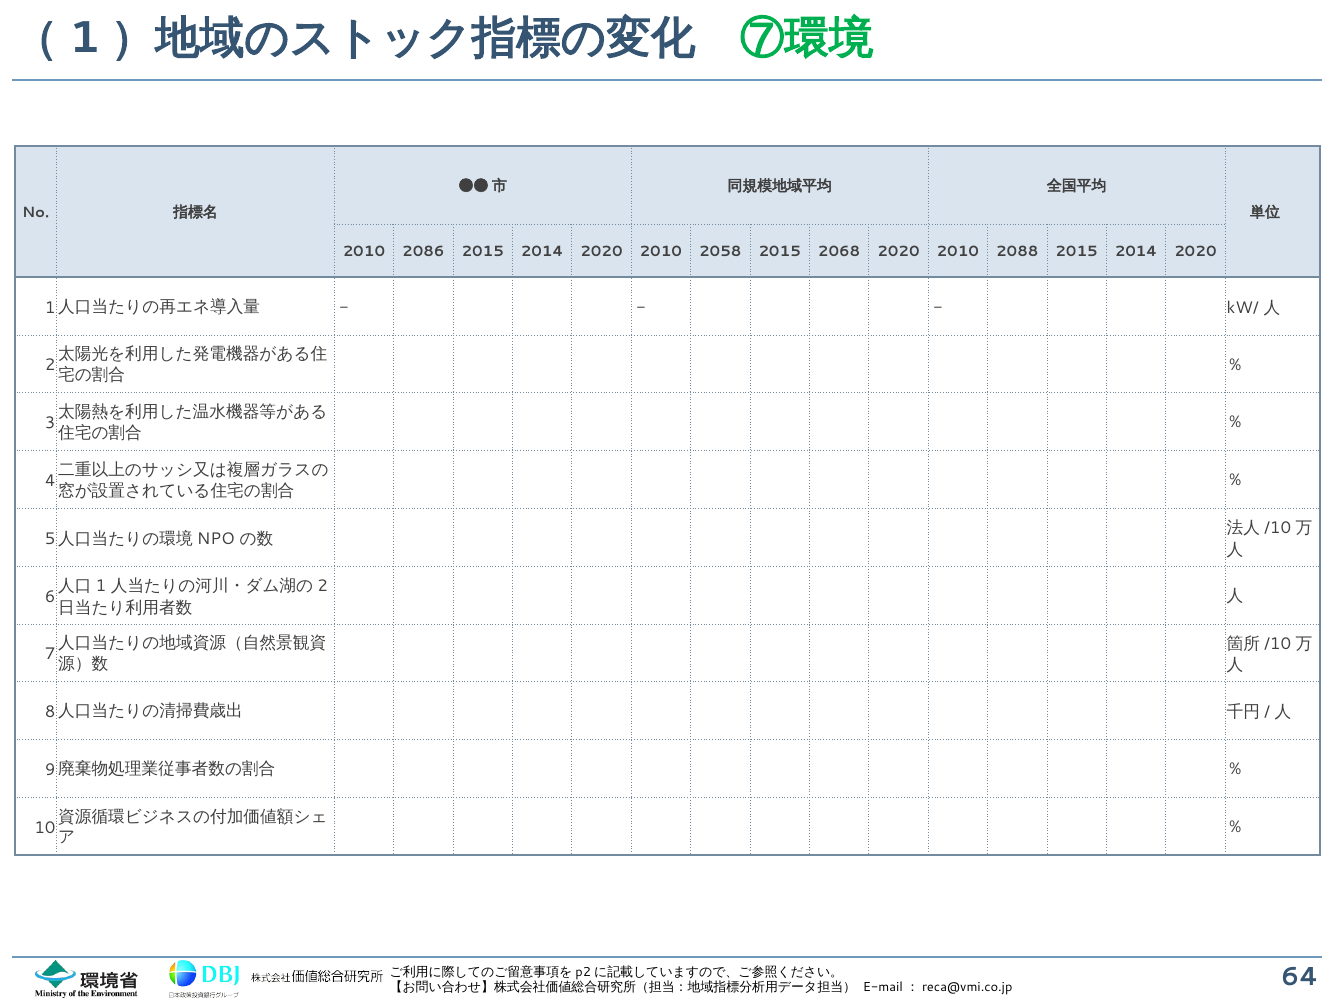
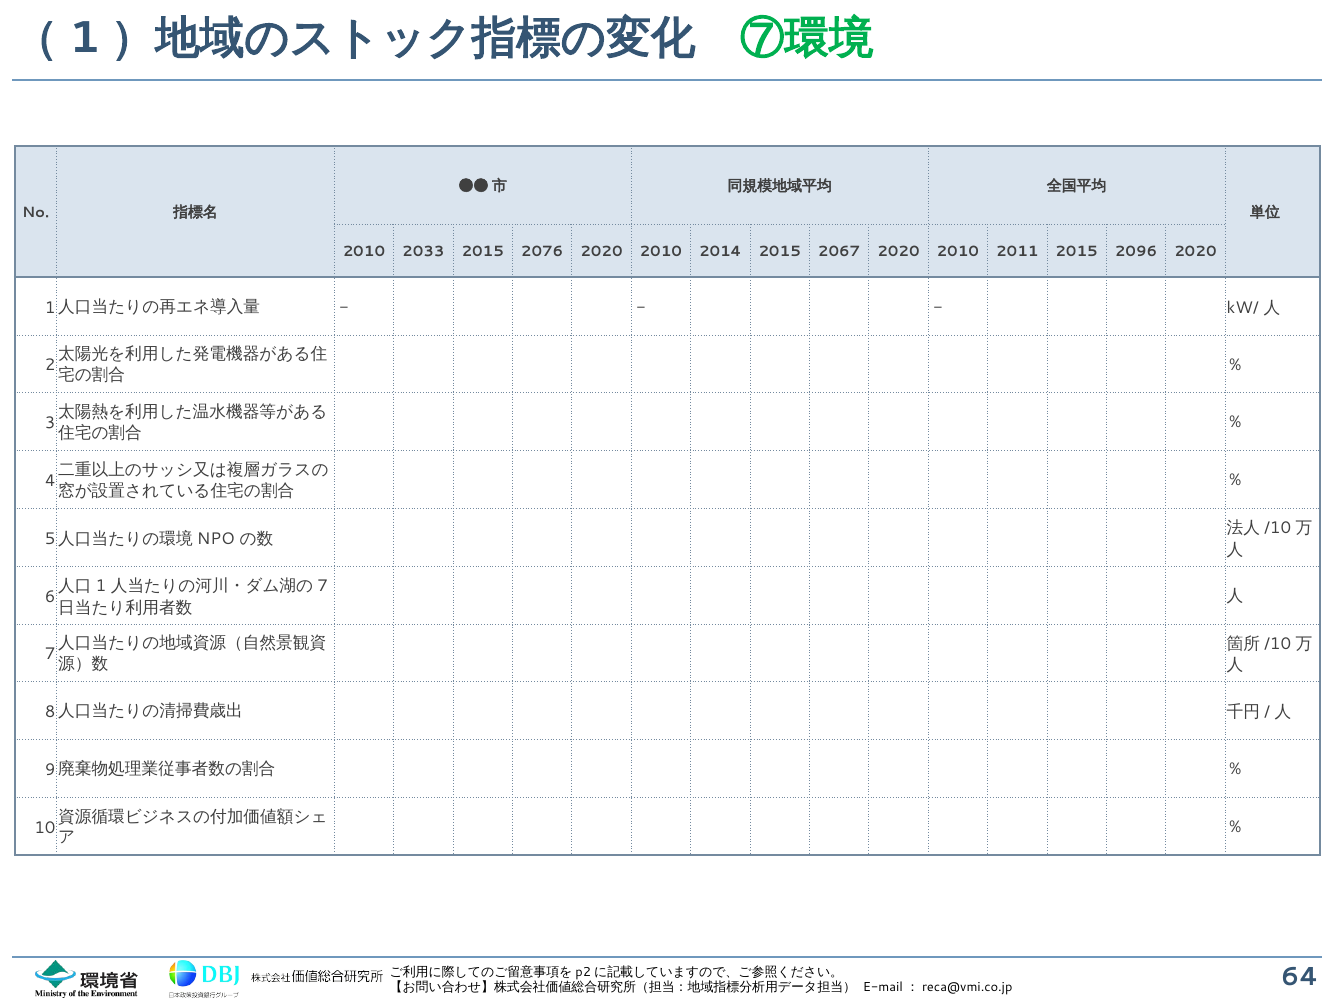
2086: 2086 -> 2033 (423, 252)
2014: 2014 -> 2076 (542, 252)
2058: 2058 -> 2014 (720, 252)
2068: 2068 -> 2067 (839, 252)
2088: 2088 -> 2011 (1017, 252)
2014: 2014 -> 2096 (1136, 252)
2: 2 -> 7 (323, 586)
